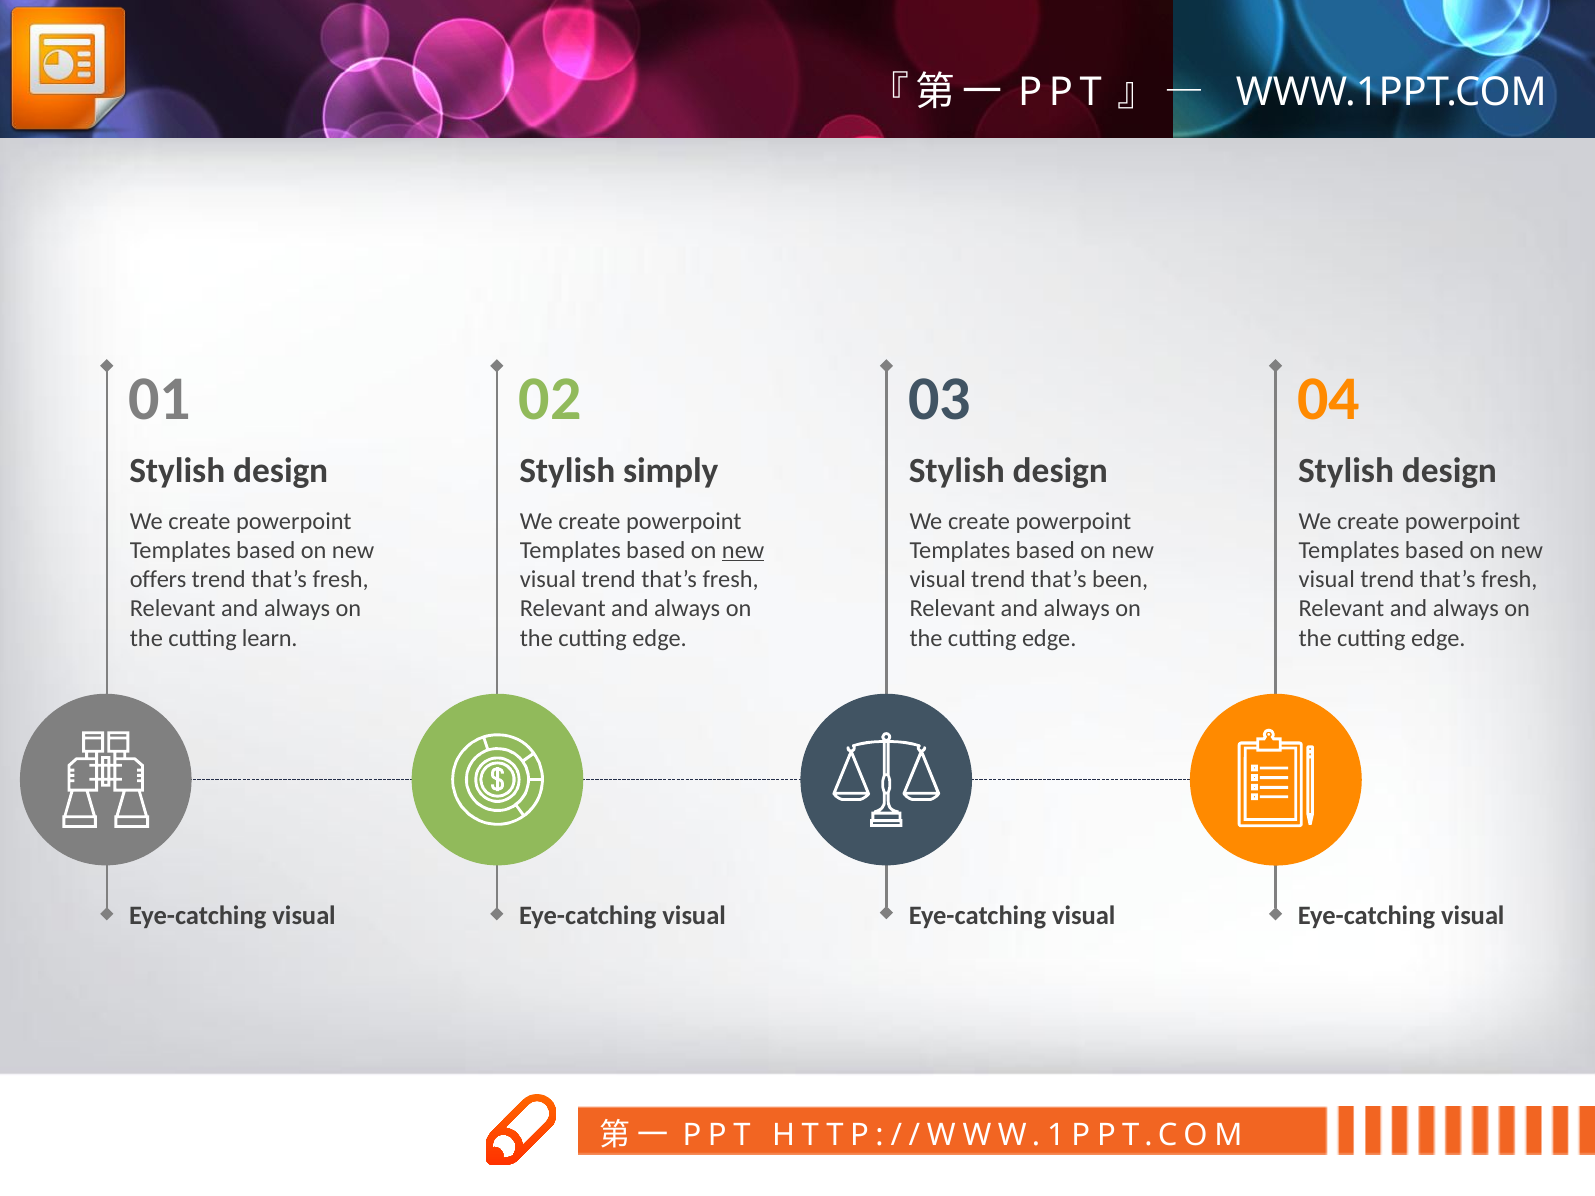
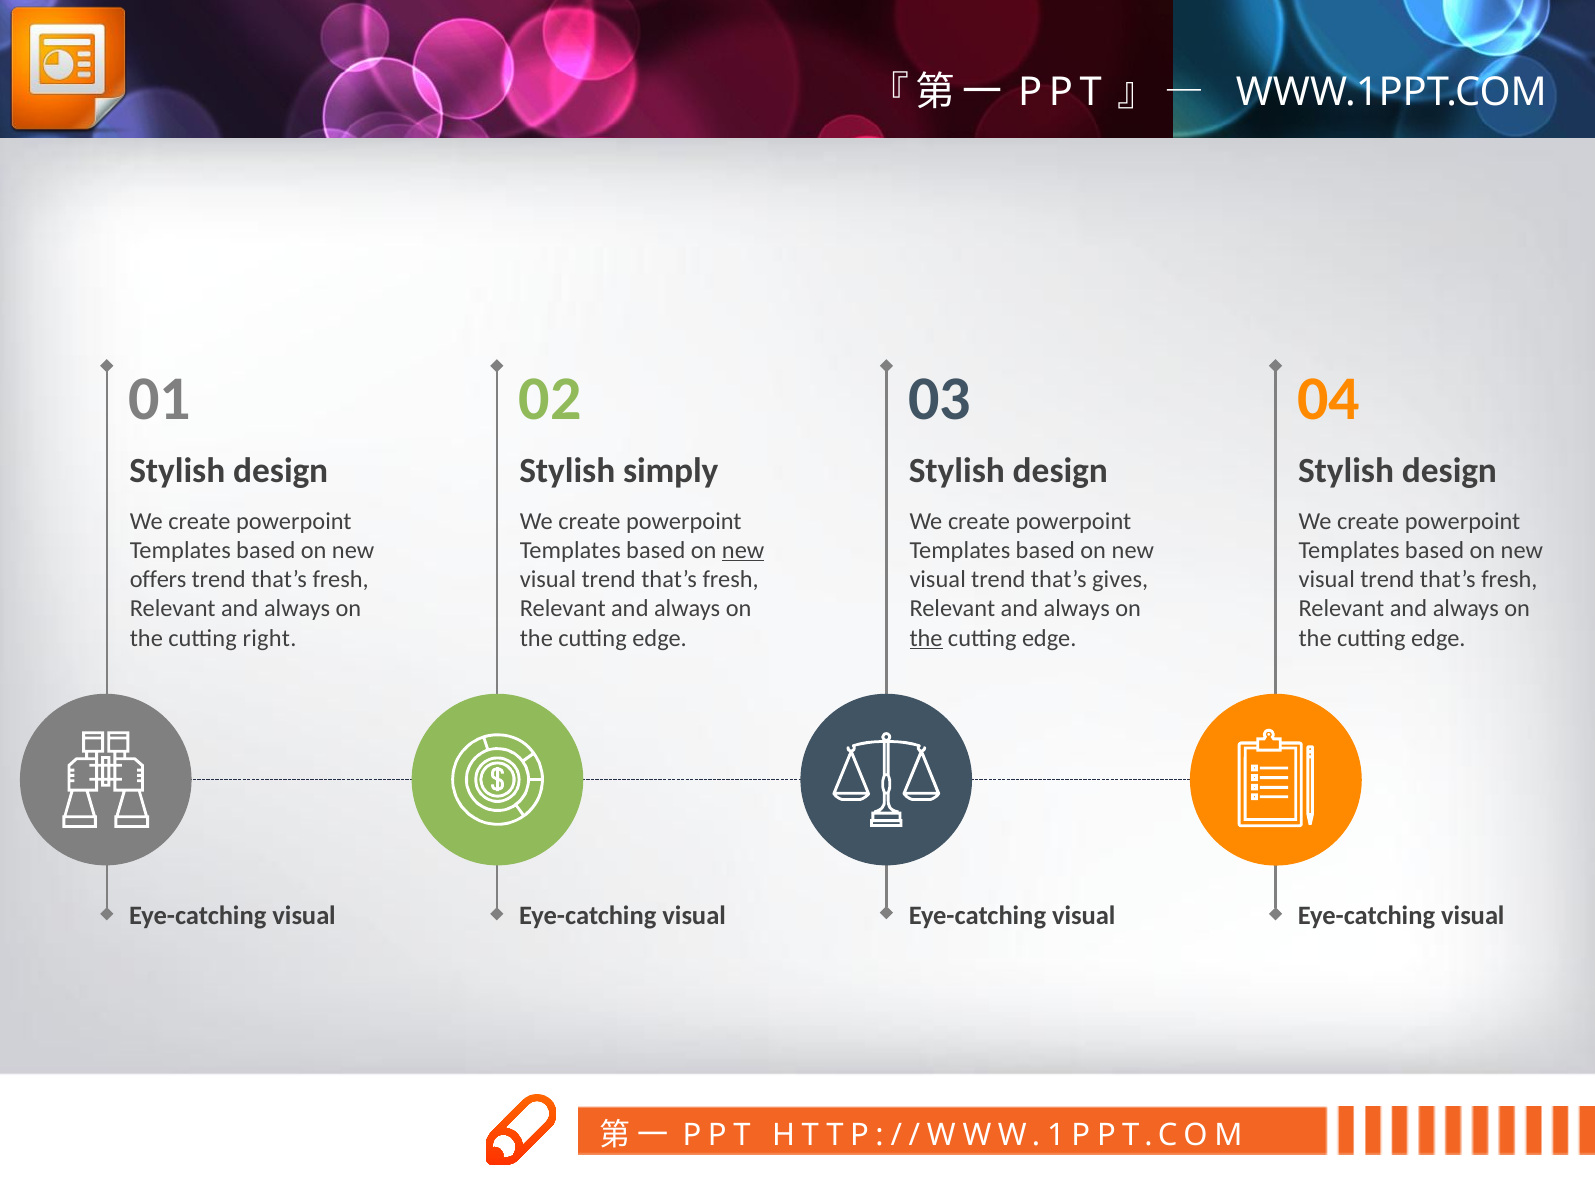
been: been -> gives (1120, 580)
learn: learn -> right (270, 638)
the underline: none -> present (926, 638)
